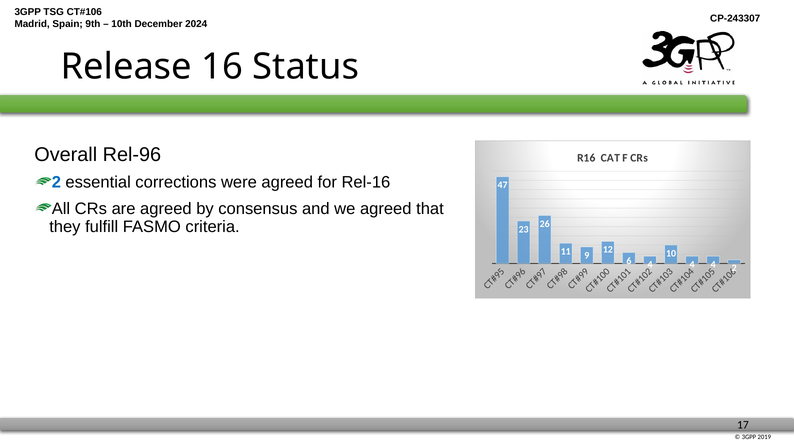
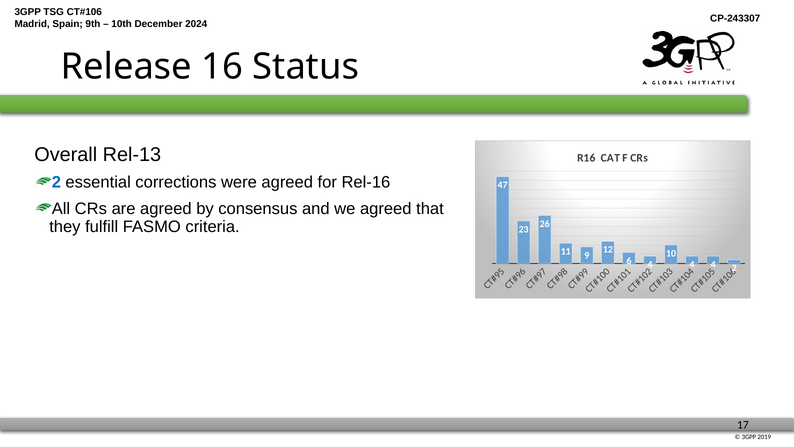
Rel-96: Rel-96 -> Rel-13 (132, 154)
